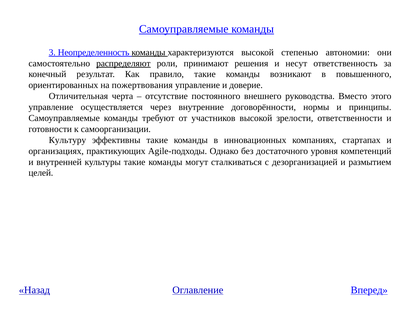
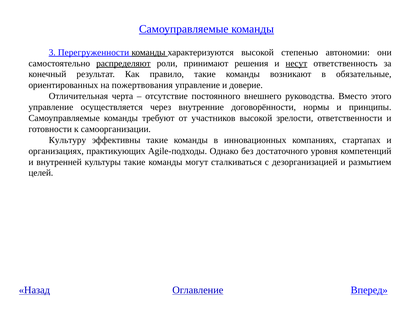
Неопределенность: Неопределенность -> Перегруженности (94, 52)
несут underline: none -> present (296, 63)
повышенного: повышенного -> обязательные (364, 74)
